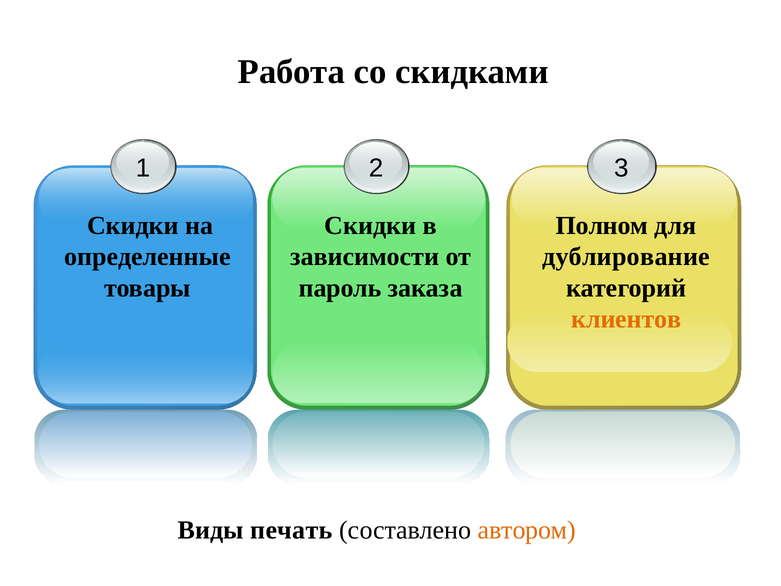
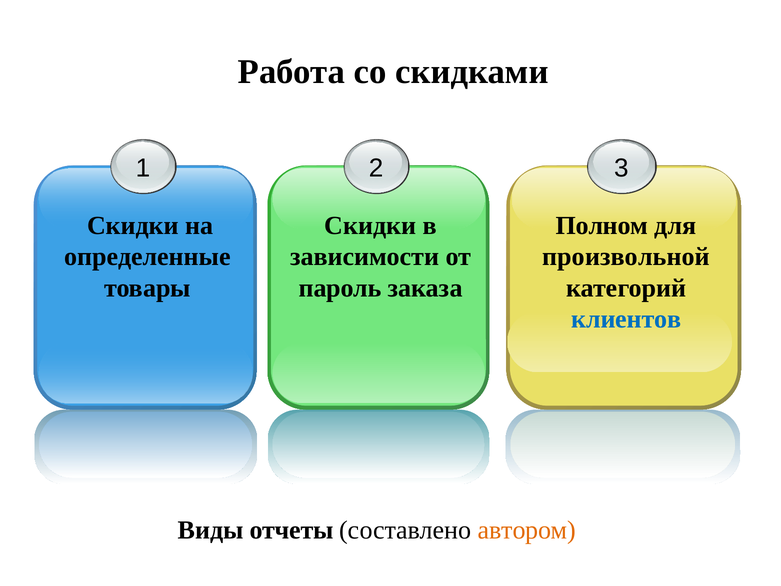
дублирование: дублирование -> произвольной (626, 257)
клиентов colour: orange -> blue (626, 319)
печать: печать -> отчеты (292, 530)
